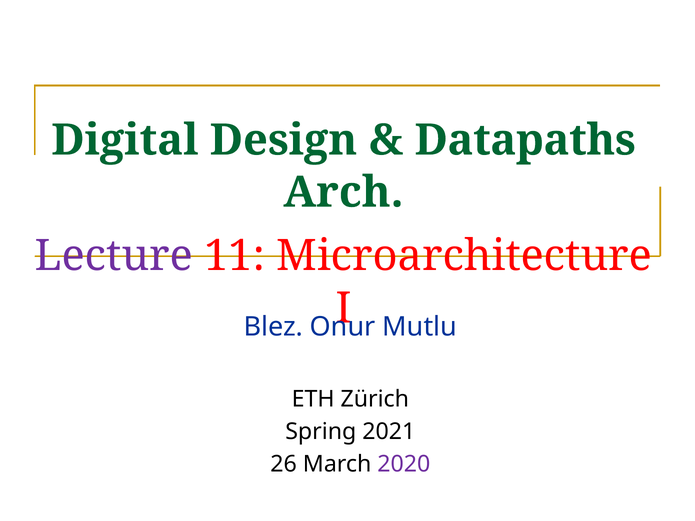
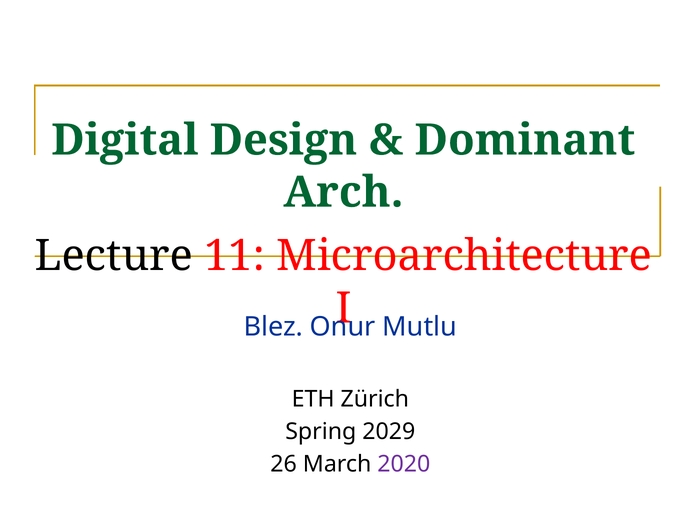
Datapaths: Datapaths -> Dominant (525, 140)
Lecture colour: purple -> black (114, 256)
2021: 2021 -> 2029 (389, 432)
